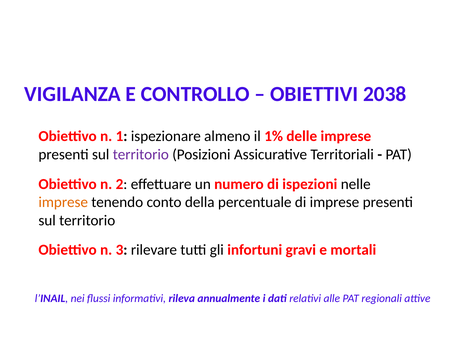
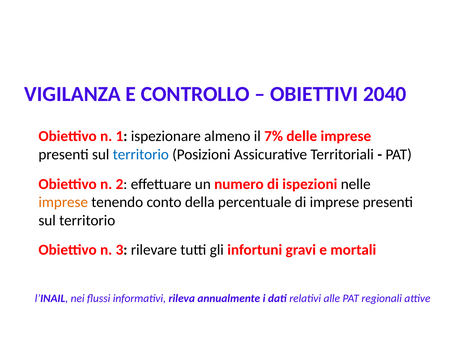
2038: 2038 -> 2040 (385, 94)
1%: 1% -> 7% (274, 136)
territorio colour: purple -> blue (141, 154)
